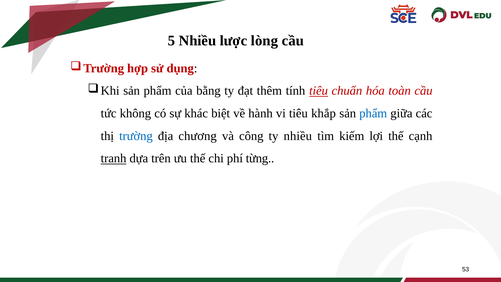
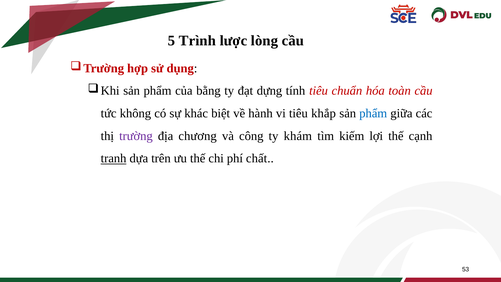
5 Nhiều: Nhiều -> Trình (197, 41)
thêm: thêm -> dựng (269, 91)
tiêu underline: present -> none (319, 91)
trường colour: blue -> purple (136, 136)
ty nhiều: nhiều -> khám (298, 136)
từng: từng -> chất (260, 158)
